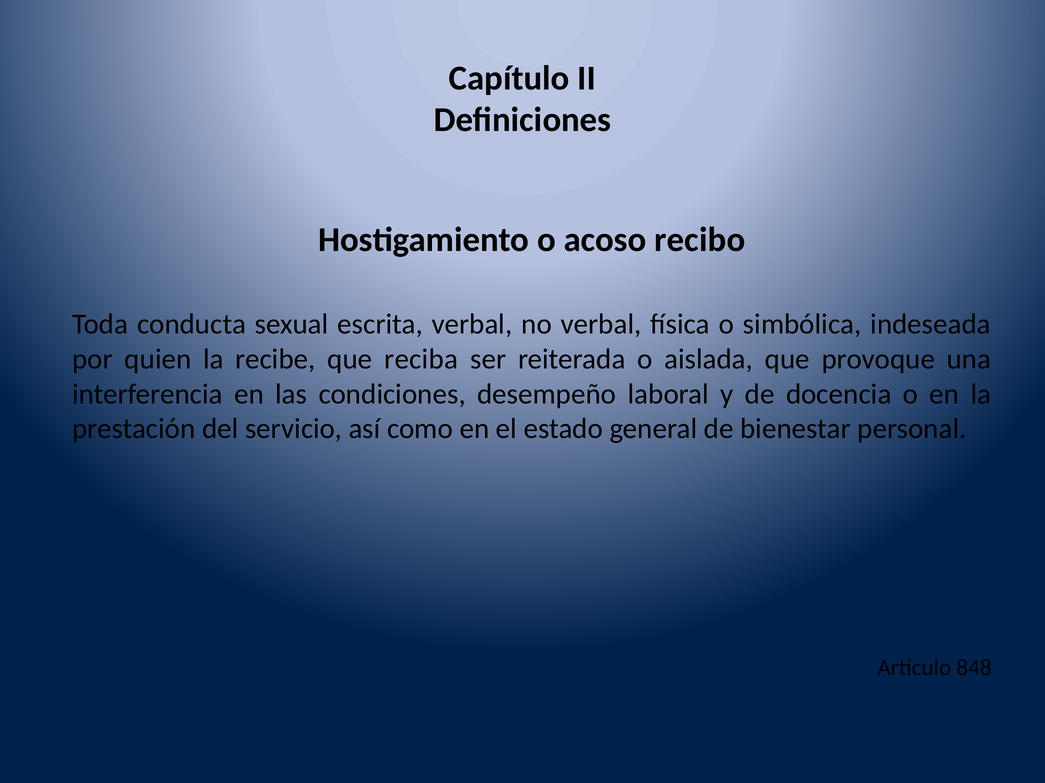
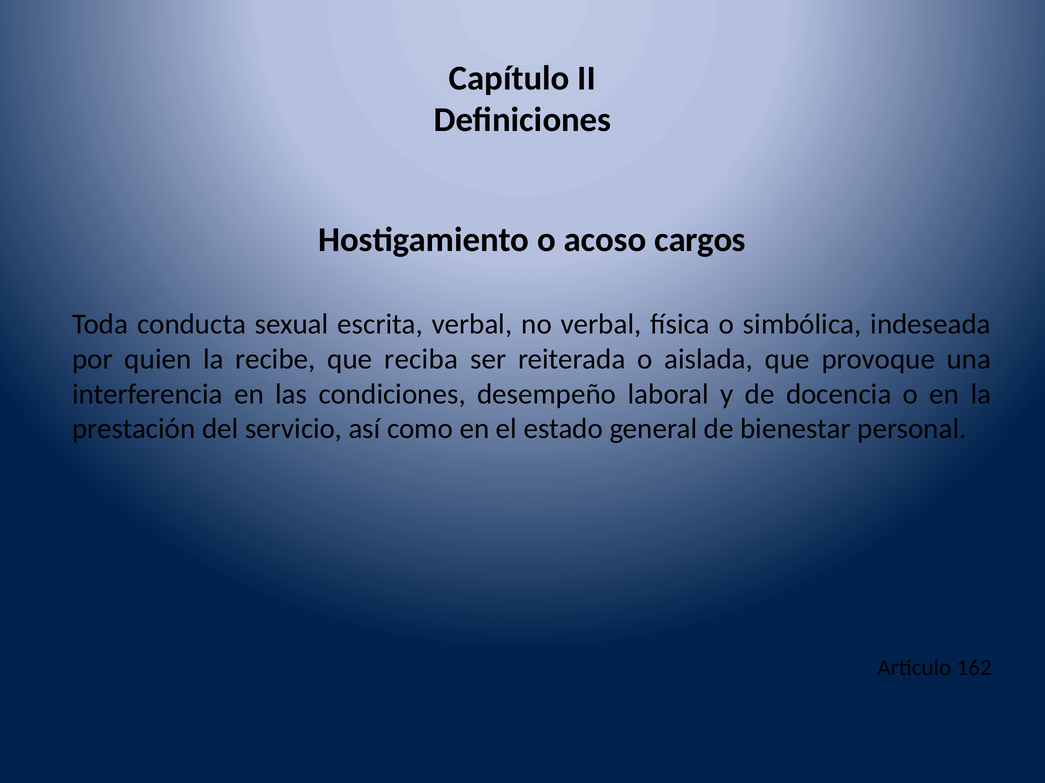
recibo: recibo -> cargos (700, 240)
848: 848 -> 162 (974, 668)
